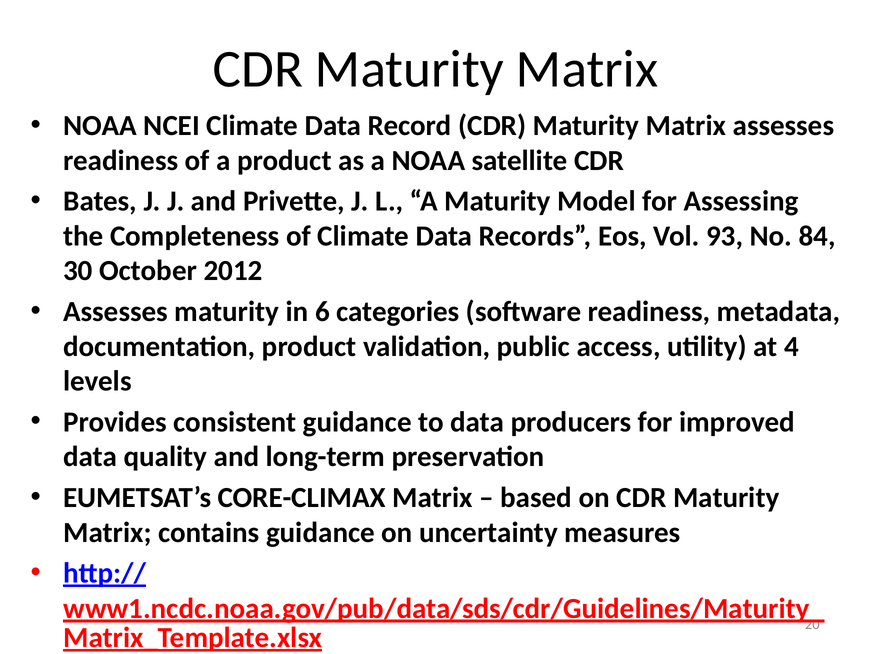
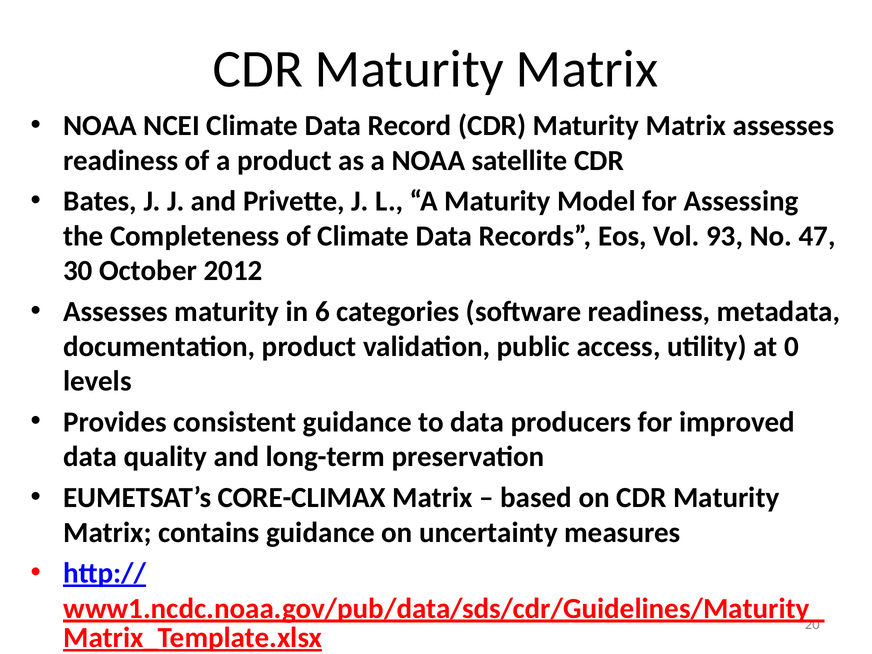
84: 84 -> 47 (817, 236)
4: 4 -> 0 (791, 346)
